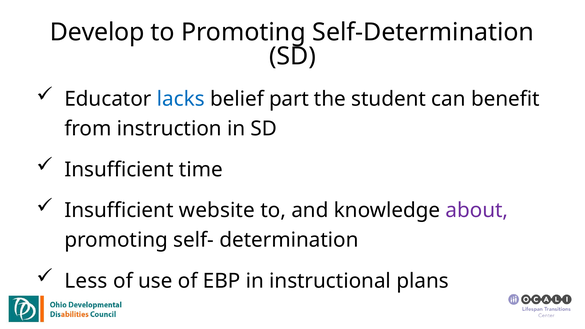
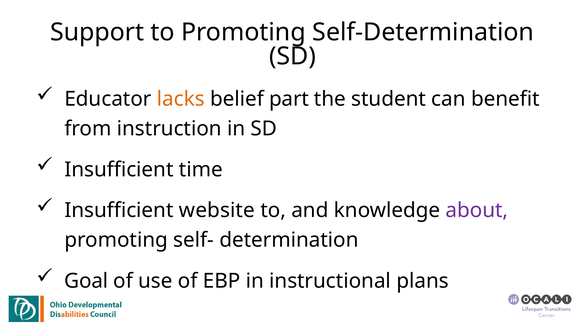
Develop: Develop -> Support (97, 32)
lacks colour: blue -> orange (181, 99)
Less: Less -> Goal (86, 281)
